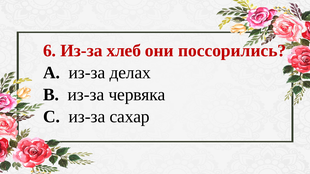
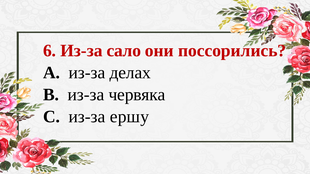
хлеб: хлеб -> сало (124, 51)
сахар: сахар -> ершу (129, 117)
